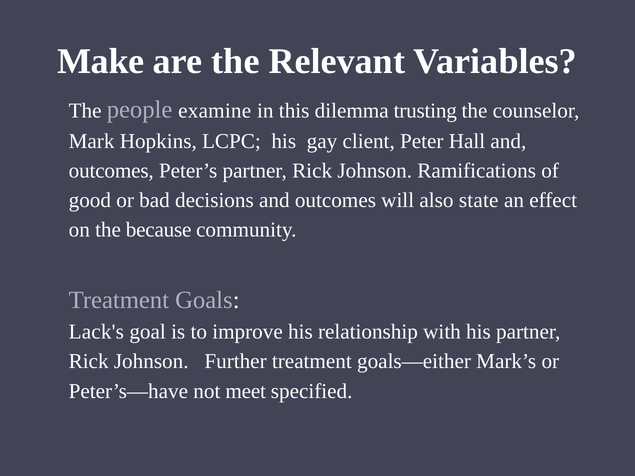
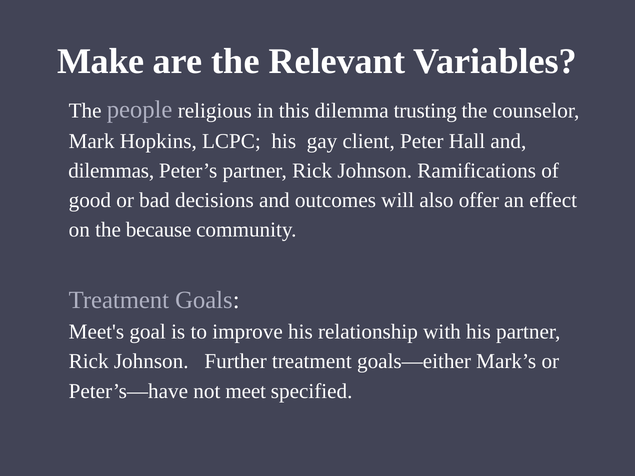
examine: examine -> religious (215, 111)
outcomes: outcomes -> dilemmas (111, 171)
state: state -> offer (479, 200)
Lack's: Lack's -> Meet's (96, 332)
